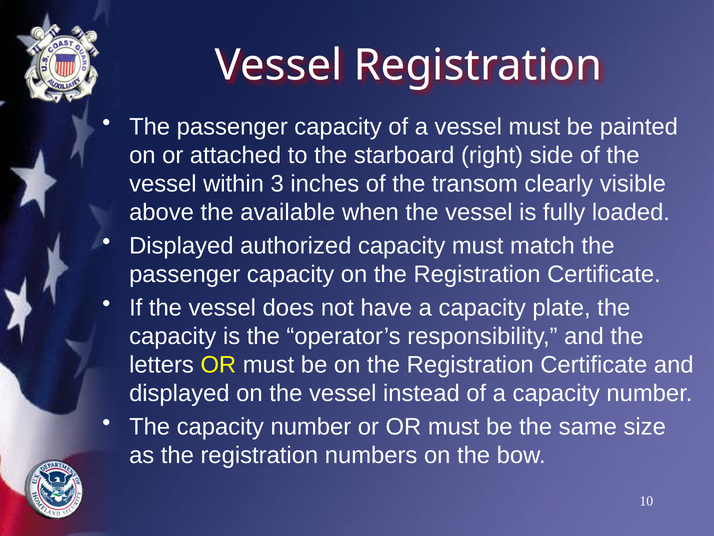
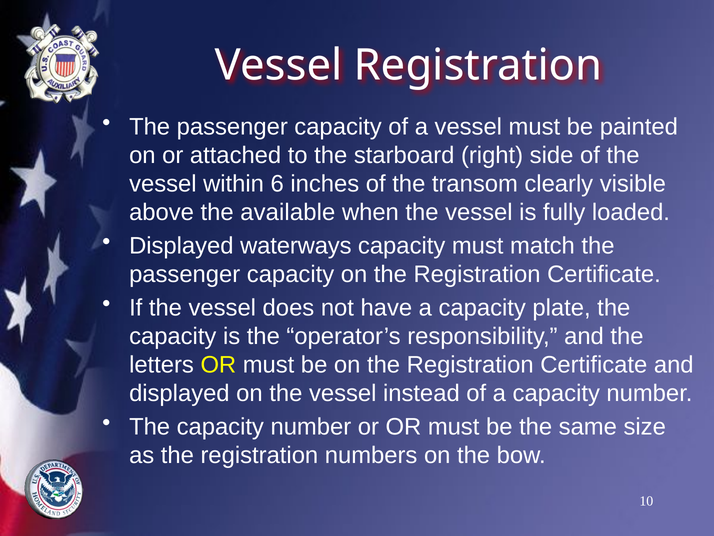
3: 3 -> 6 (277, 184)
authorized: authorized -> waterways (296, 246)
